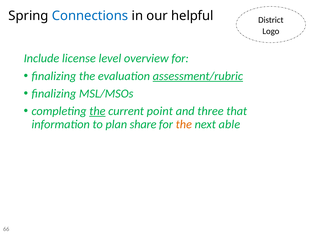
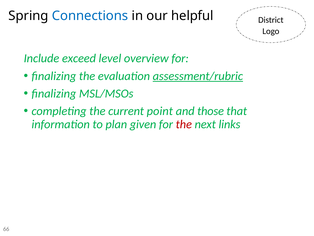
license: license -> exceed (79, 58)
the underline: present -> none (97, 111)
three: three -> those (211, 111)
share: share -> given (143, 124)
the colour: orange -> red (184, 124)
able: able -> links (229, 124)
